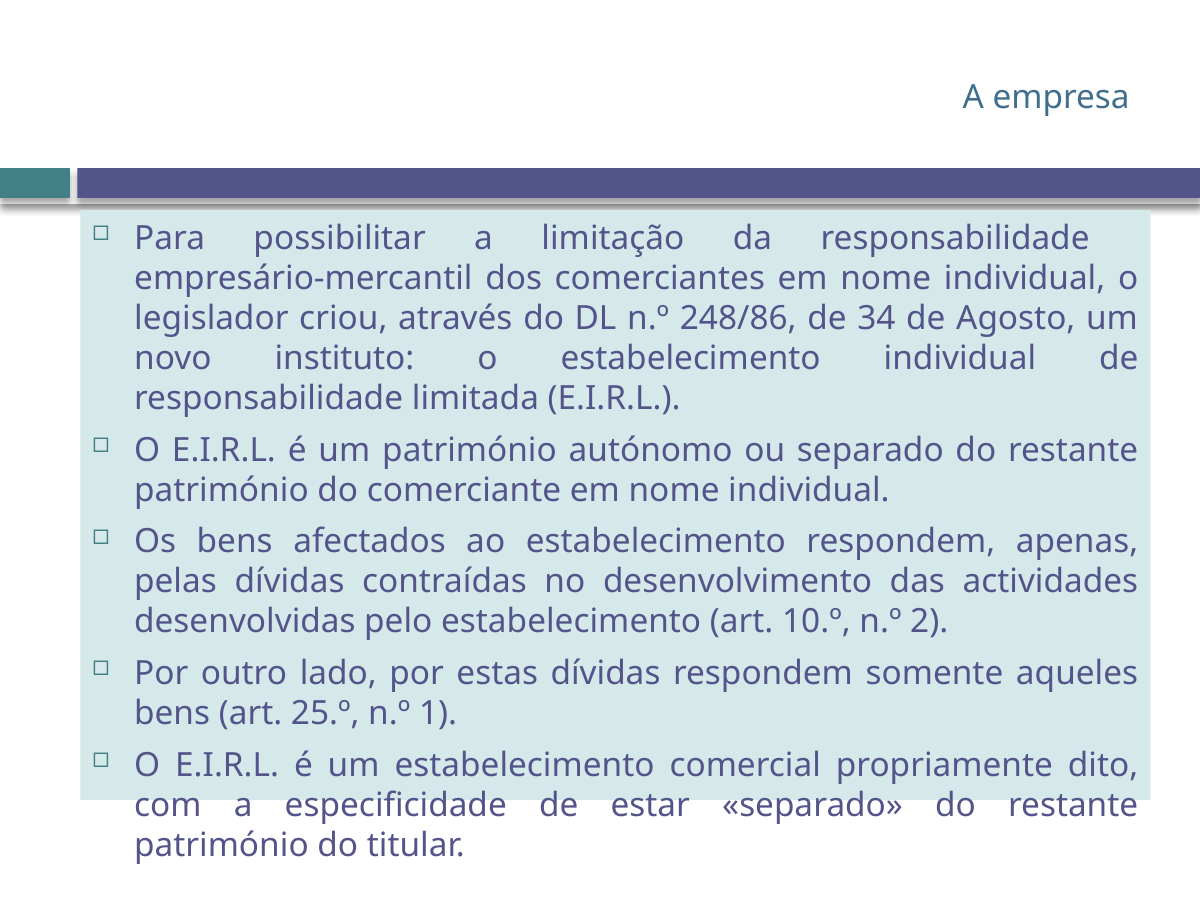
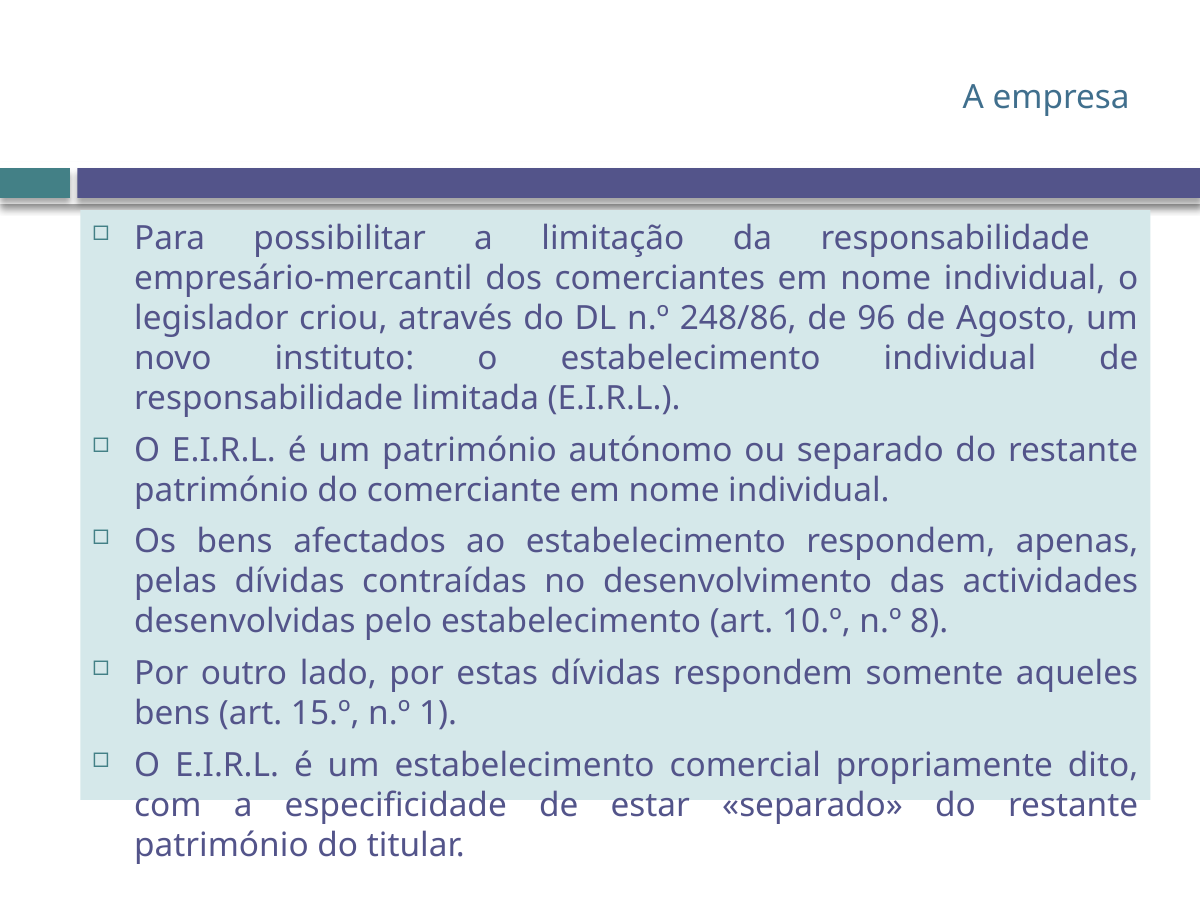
34: 34 -> 96 (876, 318)
2: 2 -> 8 (929, 622)
25.º: 25.º -> 15.º (325, 713)
